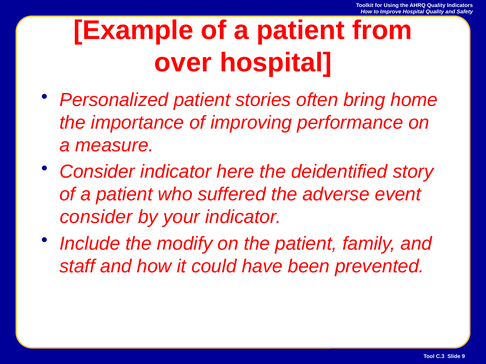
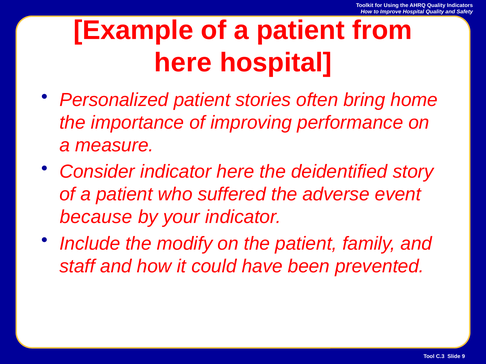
over: over -> here (183, 63)
consider: consider -> because (96, 217)
